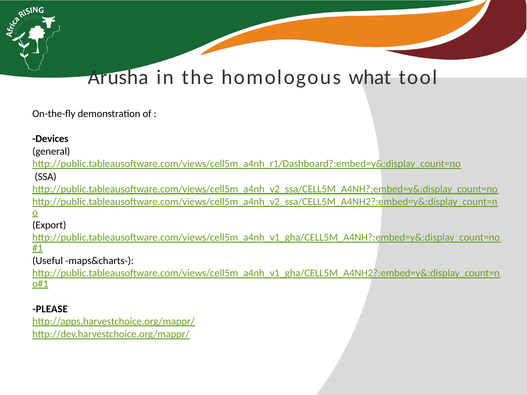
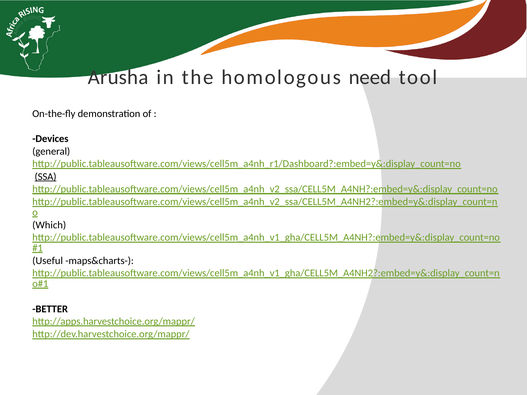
what: what -> need (370, 77)
SSA underline: none -> present (46, 177)
Export: Export -> Which (49, 225)
PLEASE: PLEASE -> BETTER (50, 309)
